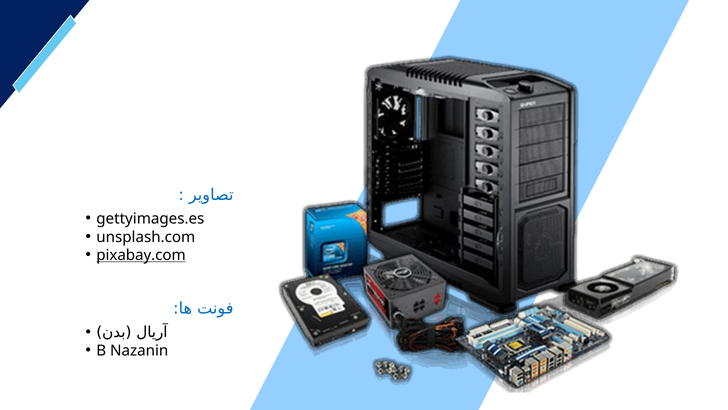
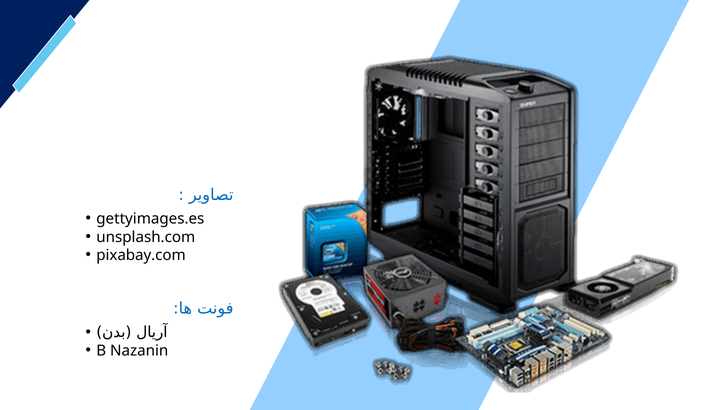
pixabay.com underline: present -> none (141, 255)
